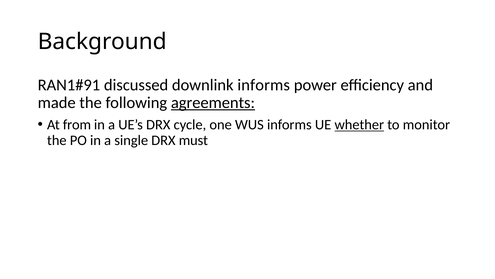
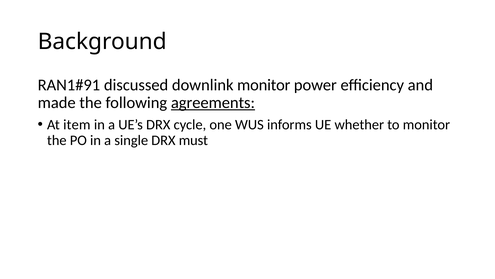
downlink informs: informs -> monitor (264, 85)
from: from -> item (77, 124)
whether underline: present -> none (359, 124)
